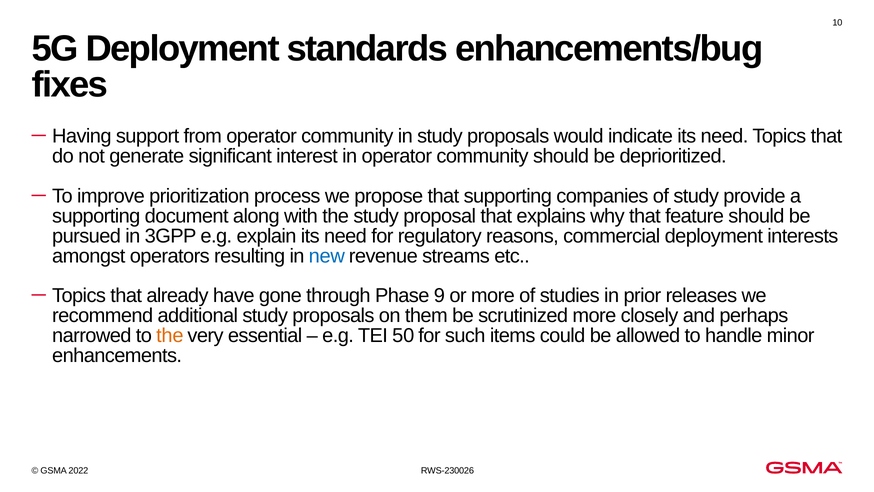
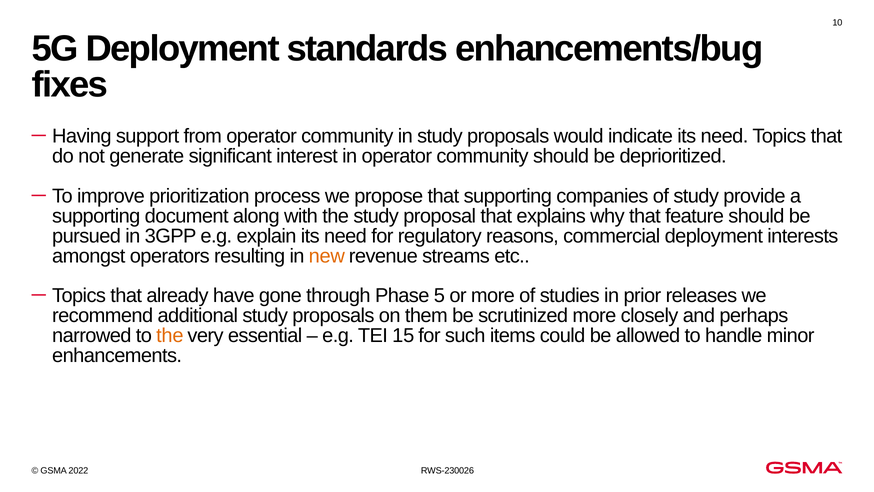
new colour: blue -> orange (327, 256)
9: 9 -> 5 (439, 296)
50: 50 -> 15 (403, 335)
